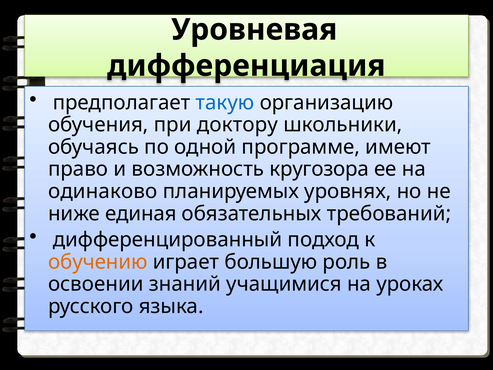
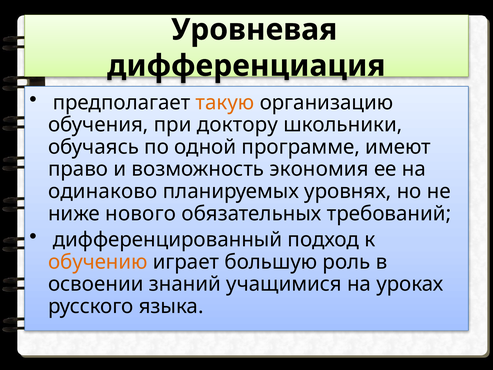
такую colour: blue -> orange (225, 102)
кругозора: кругозора -> экономия (319, 169)
единая: единая -> нового (141, 213)
